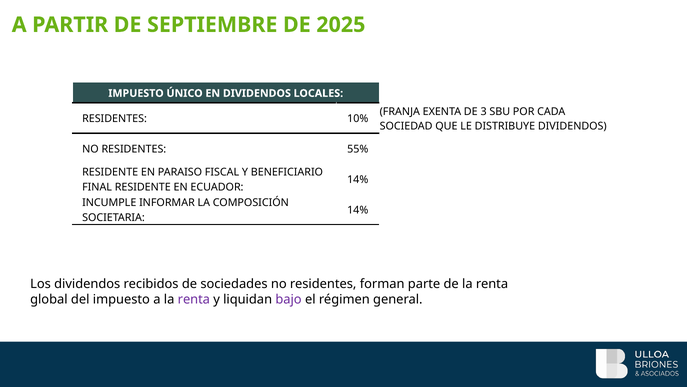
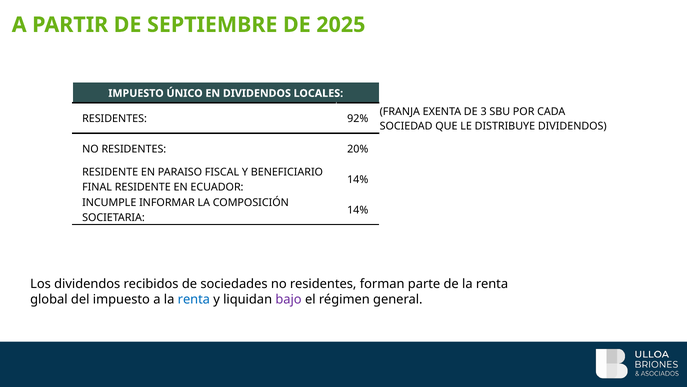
10%: 10% -> 92% (358, 119)
55%: 55% -> 20% (358, 149)
renta colour: purple -> blue (194, 299)
